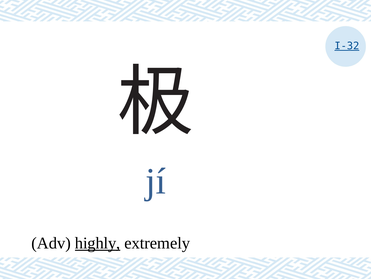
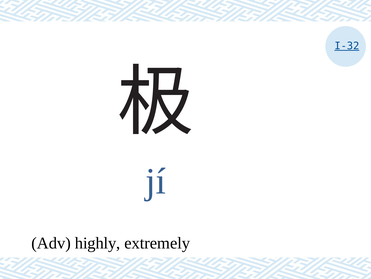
highly underline: present -> none (98, 243)
